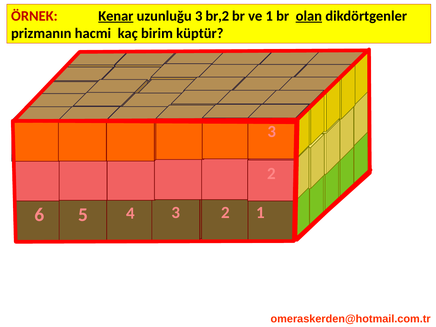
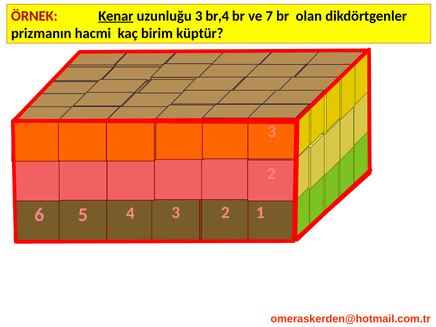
br,2: br,2 -> br,4 (217, 16)
ve 1: 1 -> 7 (269, 16)
olan underline: present -> none (309, 16)
